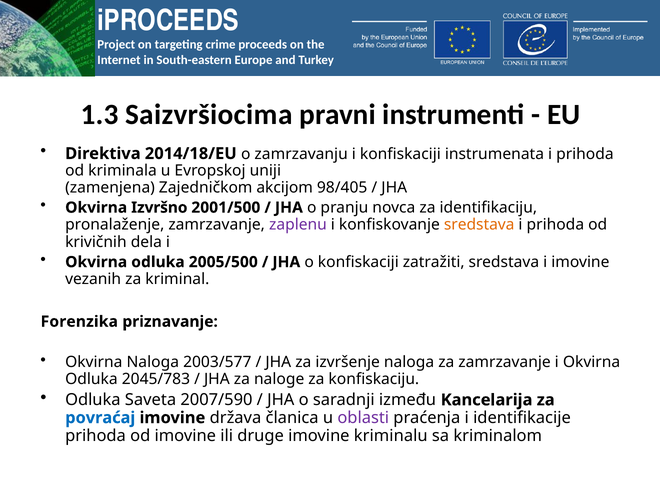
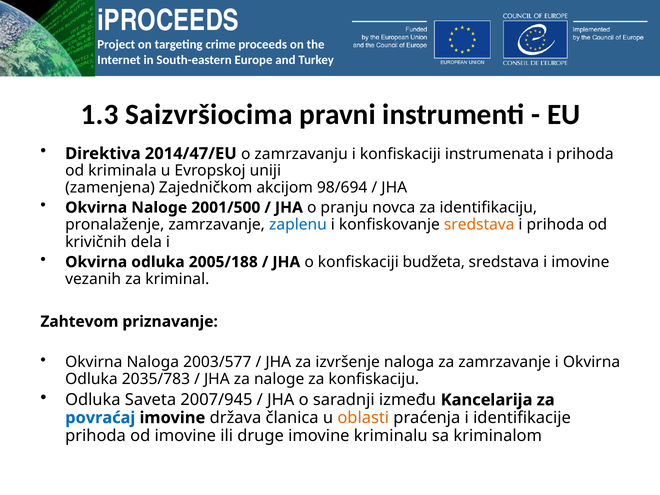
2014/18/EU: 2014/18/EU -> 2014/47/EU (191, 154)
98/405: 98/405 -> 98/694 (342, 188)
Okvirna Izvršno: Izvršno -> Naloge (159, 208)
zaplenu colour: purple -> blue (298, 224)
2005/500: 2005/500 -> 2005/188 (223, 262)
zatražiti: zatražiti -> budžeta (434, 262)
Forenzika: Forenzika -> Zahtevom (79, 322)
2045/783: 2045/783 -> 2035/783 (156, 379)
2007/590: 2007/590 -> 2007/945 (216, 400)
oblasti colour: purple -> orange (363, 418)
